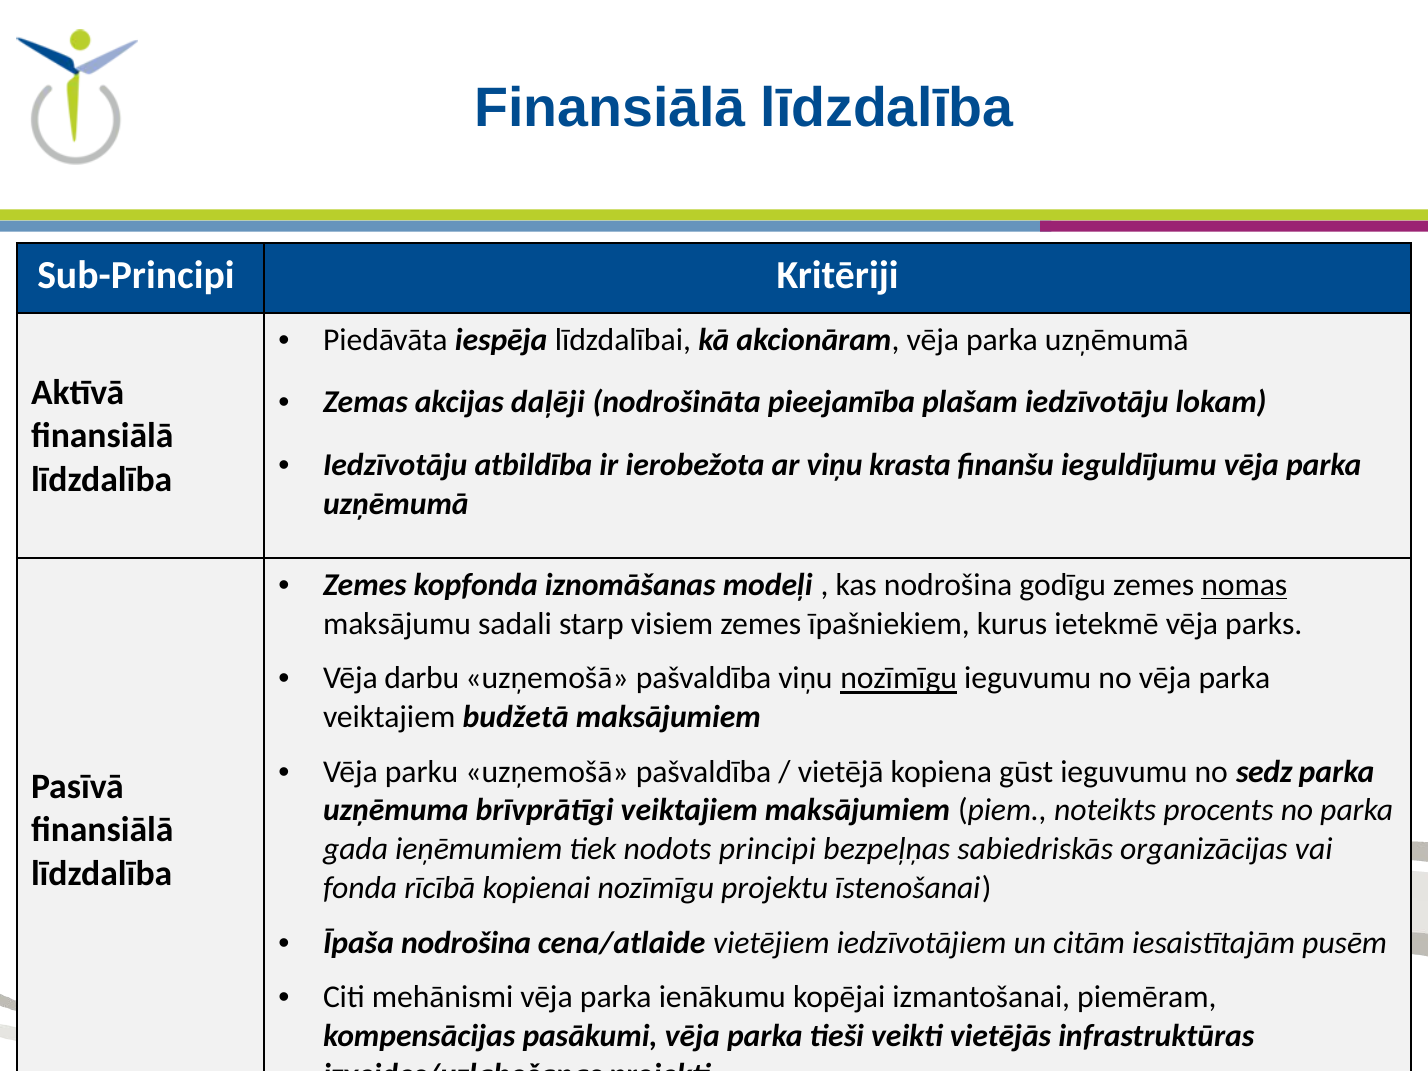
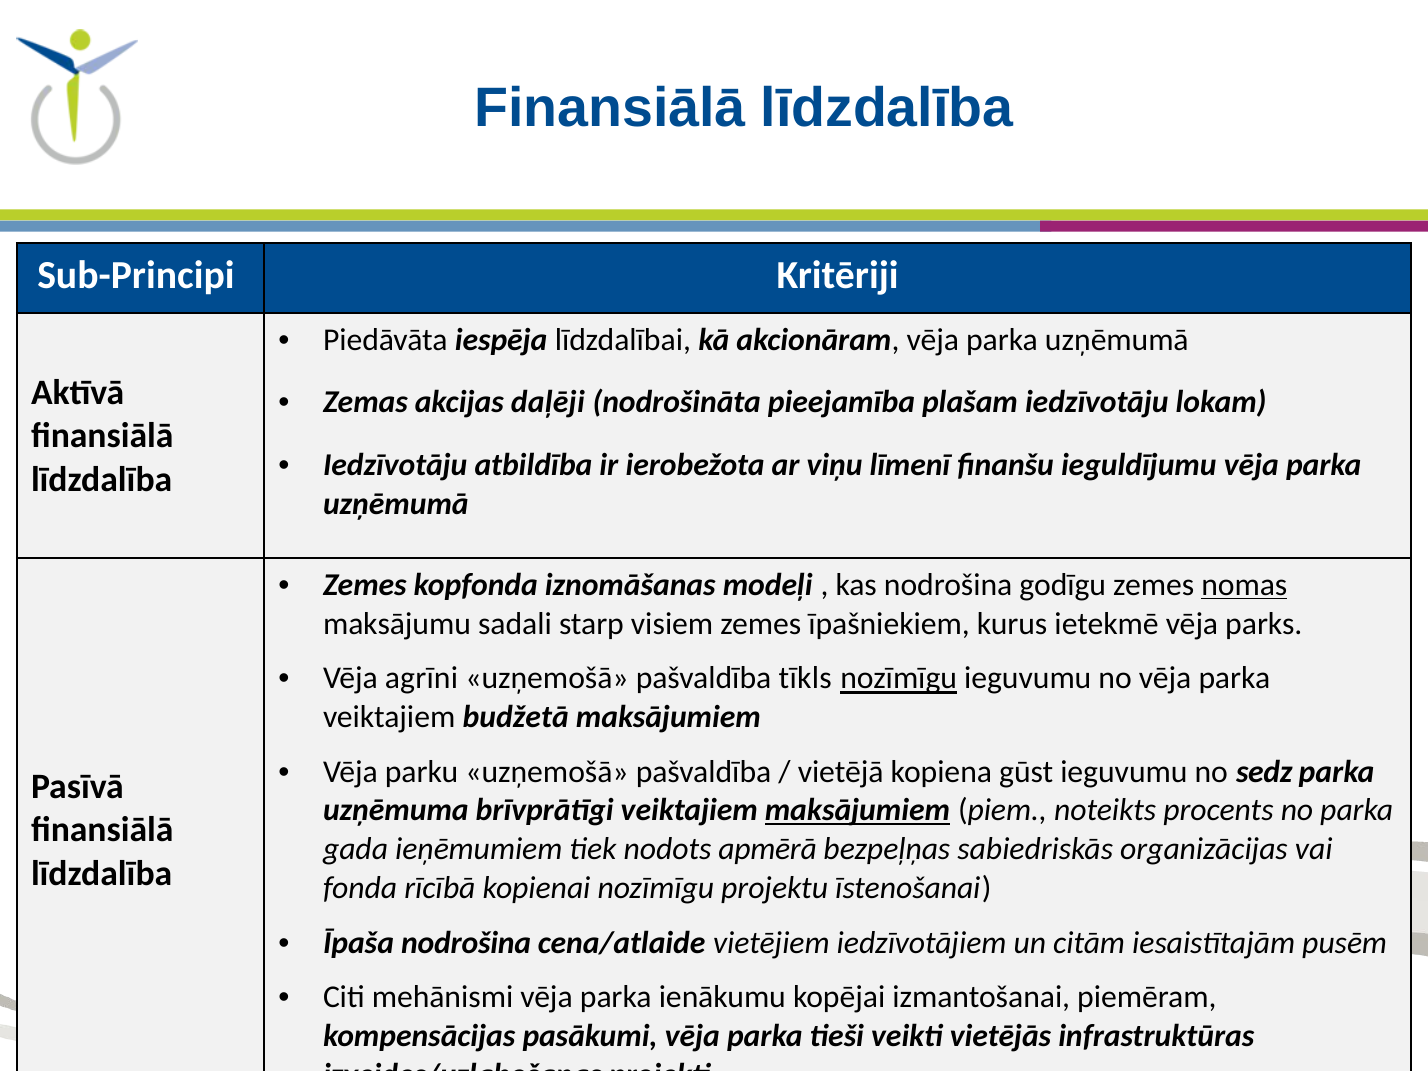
krasta: krasta -> līmenī (910, 465)
darbu: darbu -> agrīni (421, 678)
pašvaldība viņu: viņu -> tīkls (805, 678)
maksājumiem underline: none -> present (857, 811)
principi: principi -> apmērā (768, 849)
